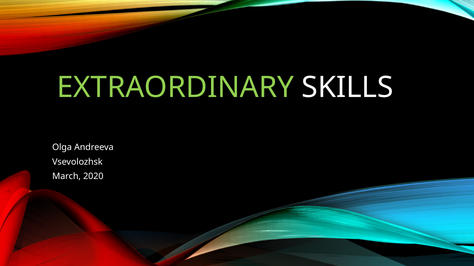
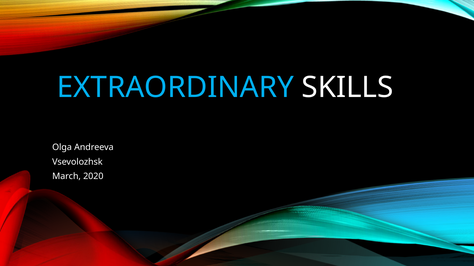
EXTRAORDINARY colour: light green -> light blue (175, 88)
